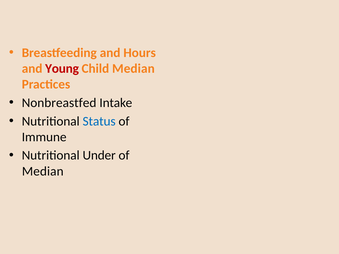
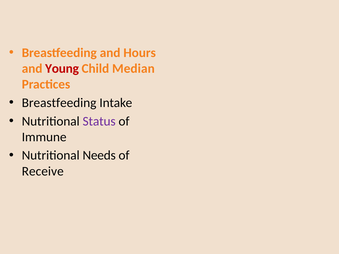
Nonbreastfed: Nonbreastfed -> Breastfeeding (59, 103)
Status colour: blue -> purple (99, 121)
Under: Under -> Needs (99, 156)
Median: Median -> Receive (43, 171)
